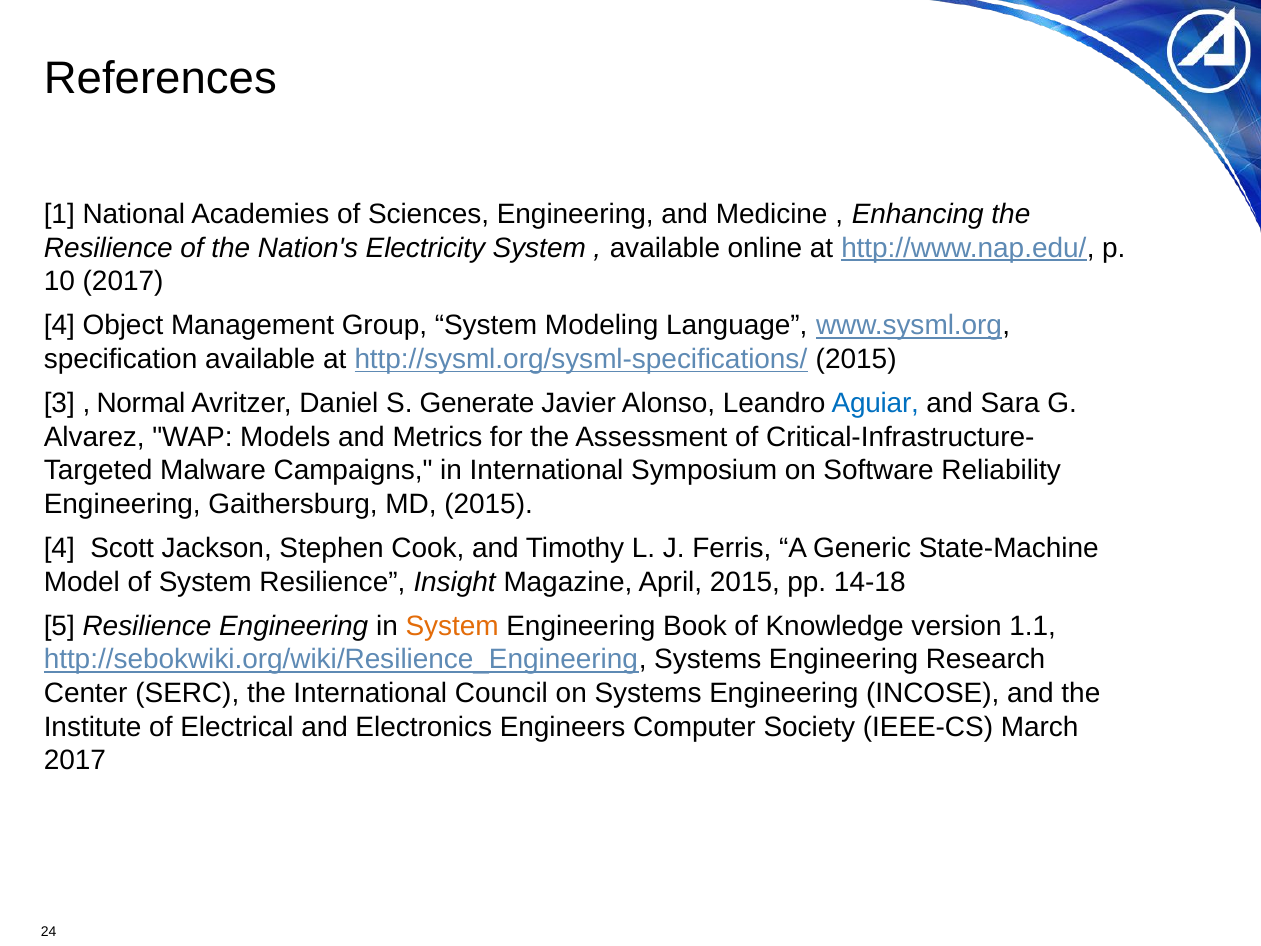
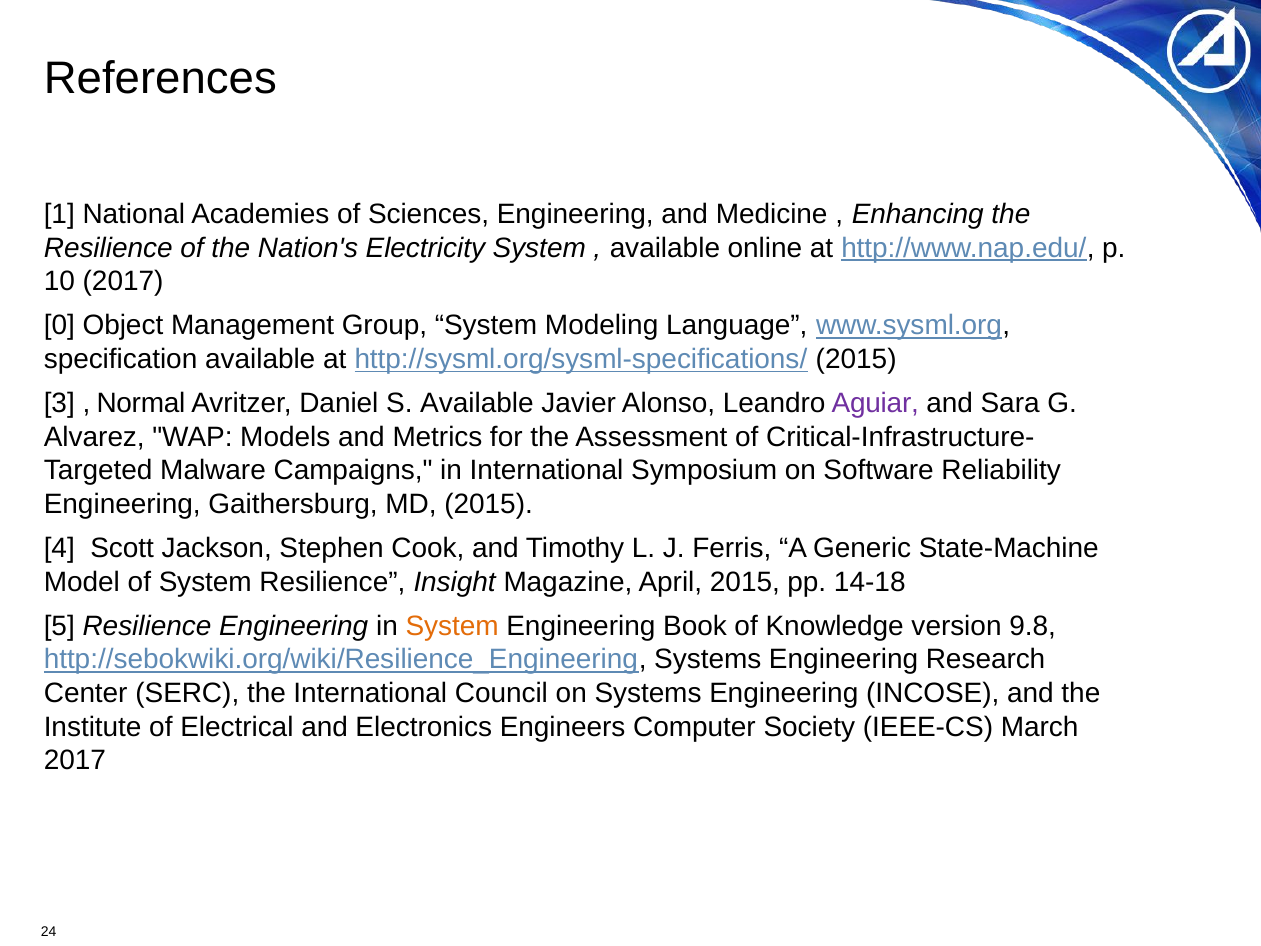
4: 4 -> 0 (59, 325)
S Generate: Generate -> Available (477, 403)
Aguiar colour: blue -> purple (875, 403)
1.1: 1.1 -> 9.8 (1033, 626)
